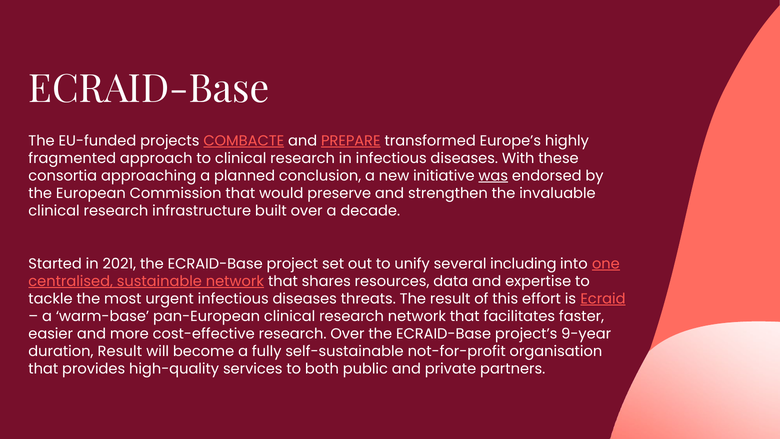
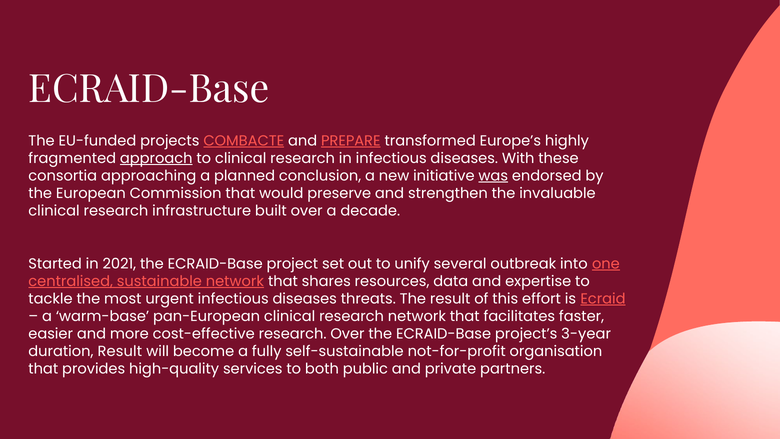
approach underline: none -> present (156, 158)
including: including -> outbreak (523, 264)
9-year: 9-year -> 3-year (586, 334)
